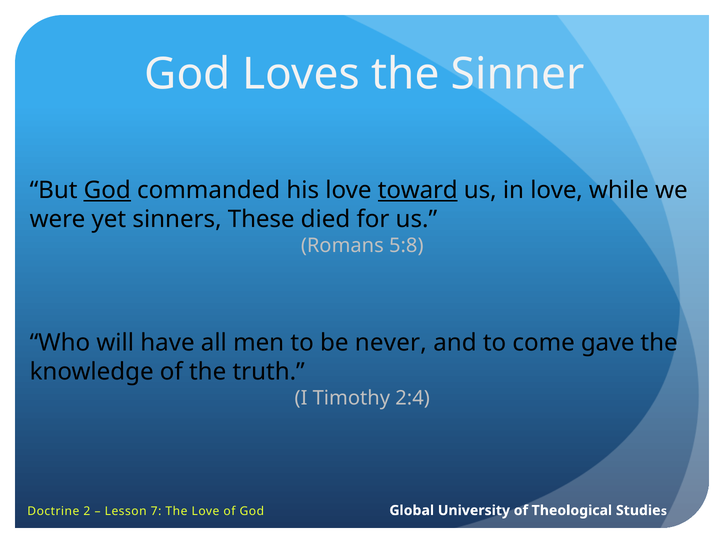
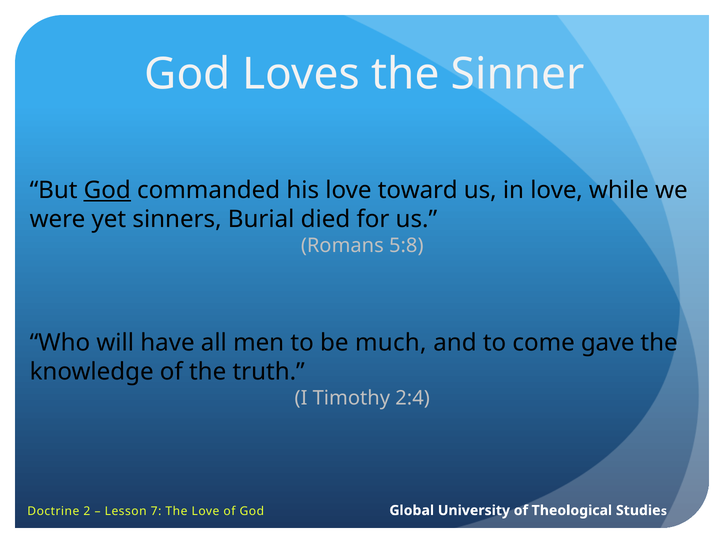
toward underline: present -> none (418, 190)
These: These -> Burial (261, 219)
never: never -> much (391, 343)
